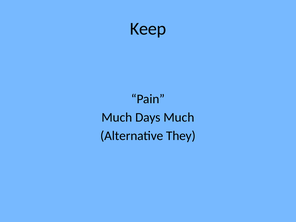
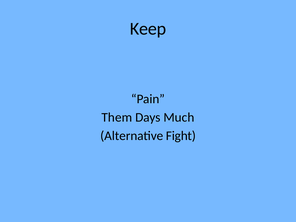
Much: Much -> Them (117, 117)
They: They -> Fight (181, 136)
